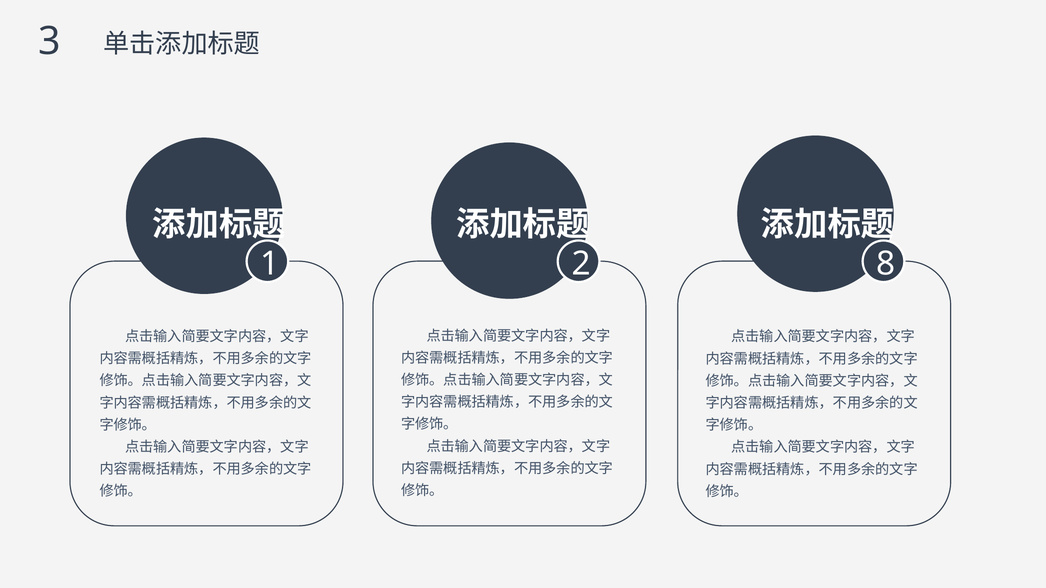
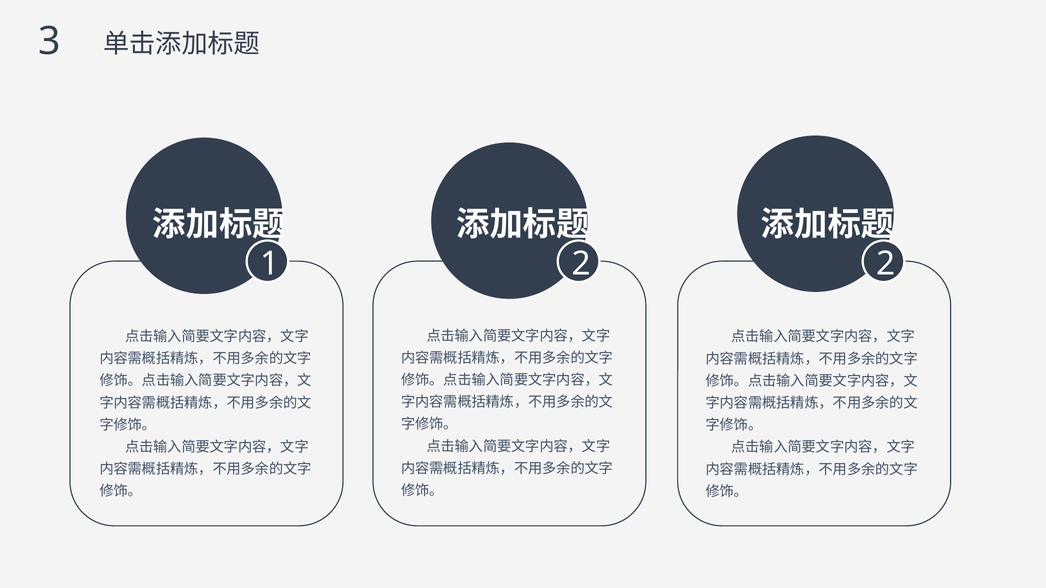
2 8: 8 -> 2 (886, 264)
